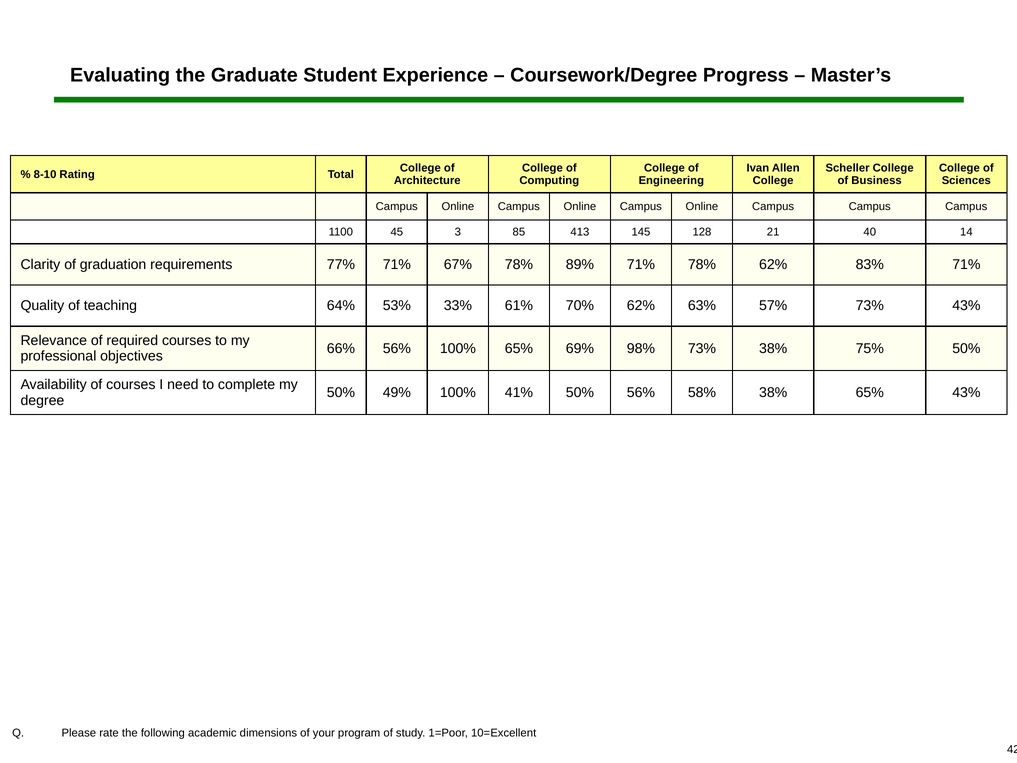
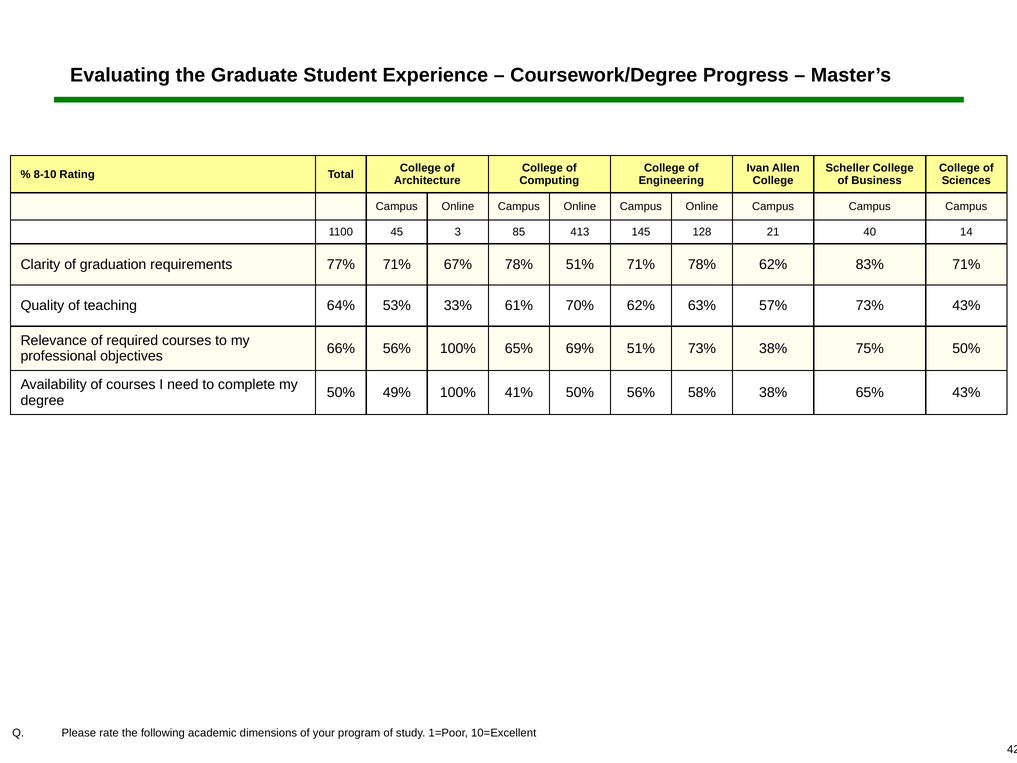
78% 89%: 89% -> 51% (580, 264)
69% 98%: 98% -> 51% (641, 348)
